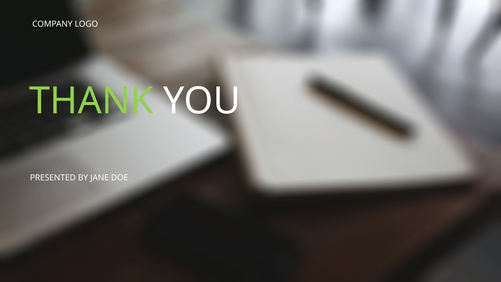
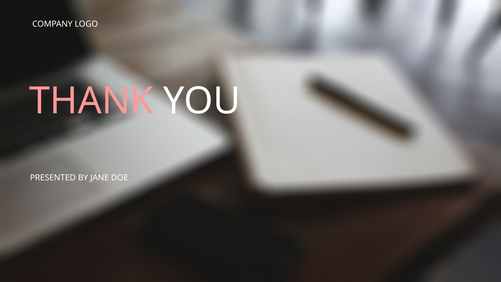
THANK colour: light green -> pink (91, 101)
